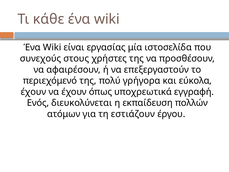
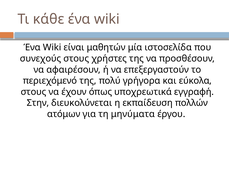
εργασίας: εργασίας -> μαθητών (106, 47)
έχουν: έχουν -> στους (33, 92)
Ενός: Ενός -> Στην (38, 103)
εστιάζουν: εστιάζουν -> μηνύματα (133, 114)
